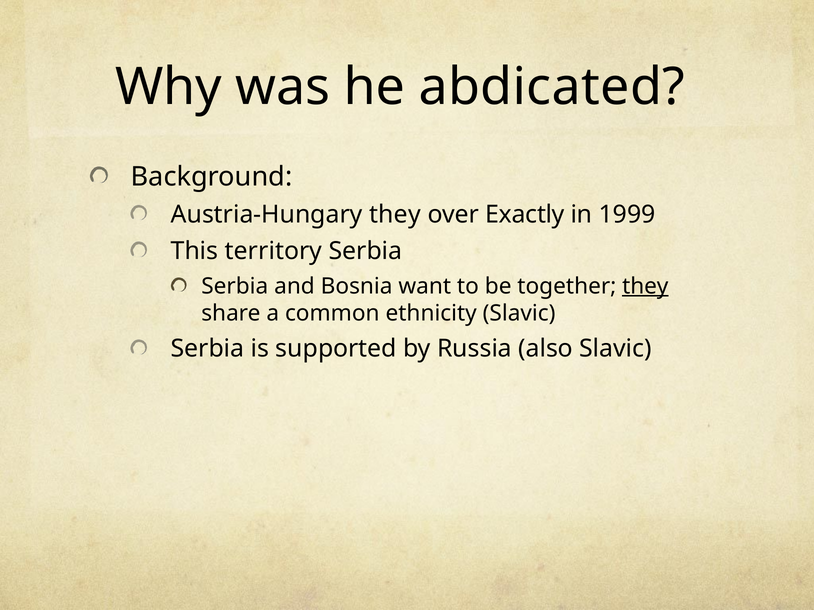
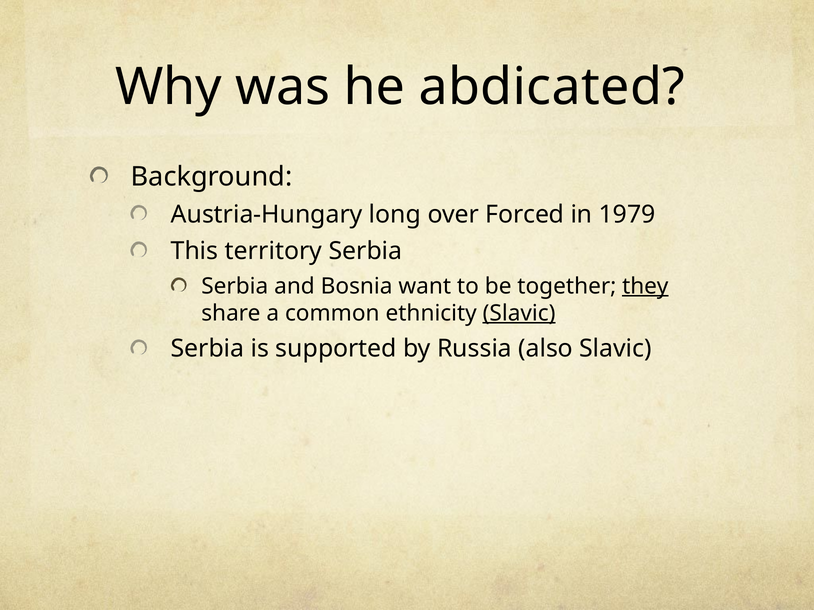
Austria-Hungary they: they -> long (395, 215)
Exactly: Exactly -> Forced (525, 215)
1999: 1999 -> 1979 (627, 215)
Slavic underline: none -> present (519, 313)
